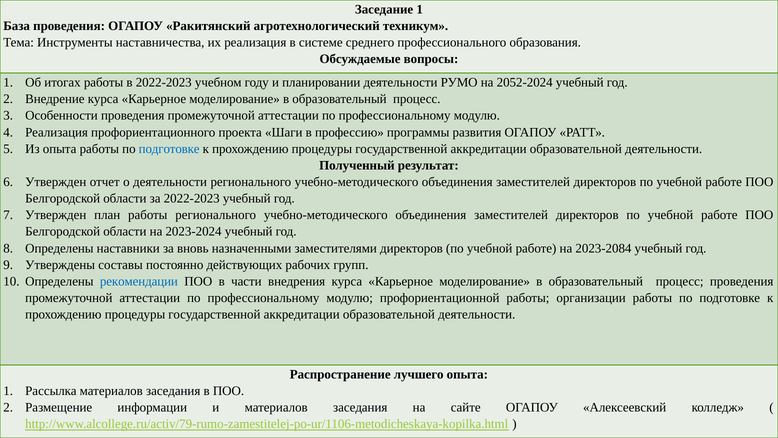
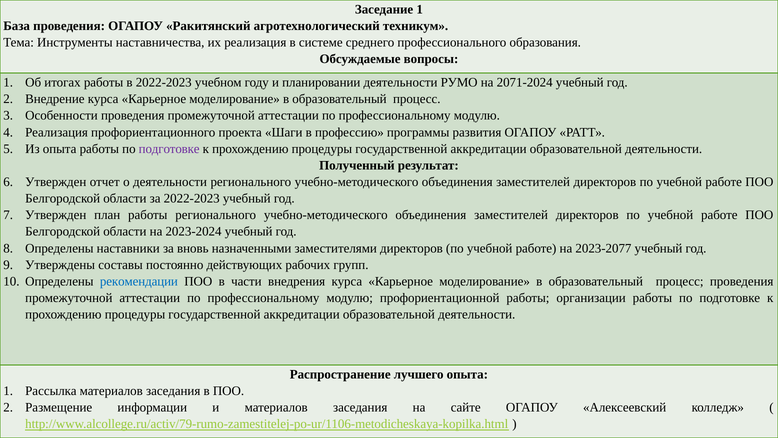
2052-2024: 2052-2024 -> 2071-2024 (525, 82)
подготовке colour: blue -> purple (169, 149)
2023-2084: 2023-2084 -> 2023-2077 (603, 248)
